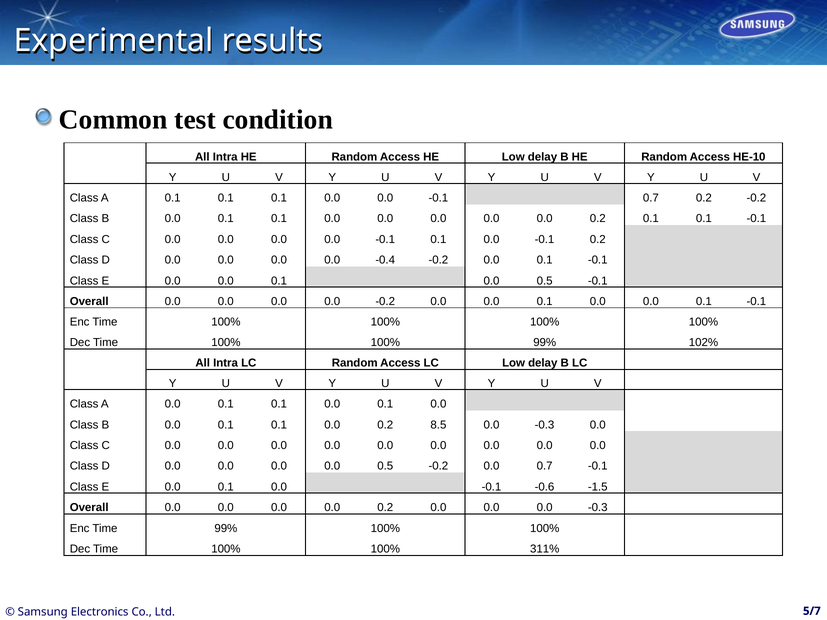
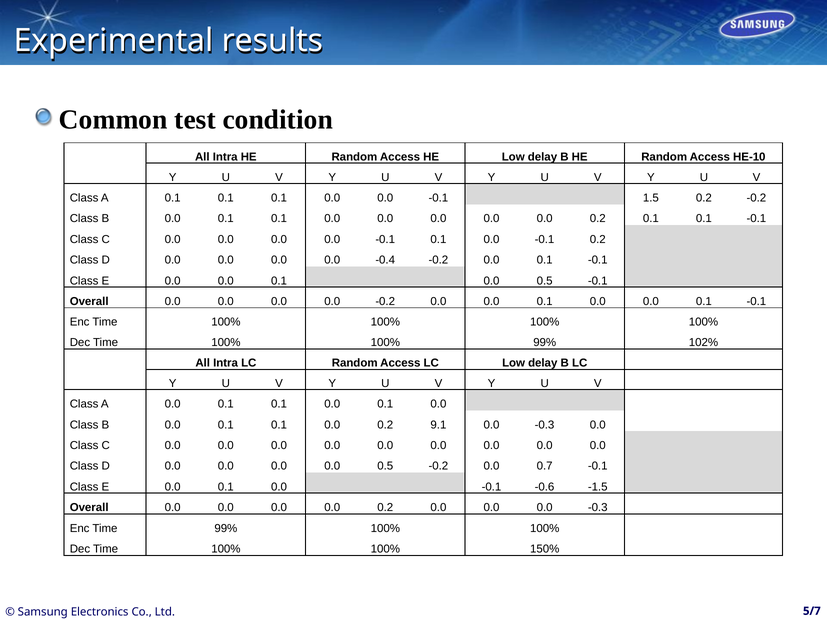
-0.1 0.7: 0.7 -> 1.5 (651, 198)
8.5: 8.5 -> 9.1 (438, 425)
311%: 311% -> 150% (545, 549)
